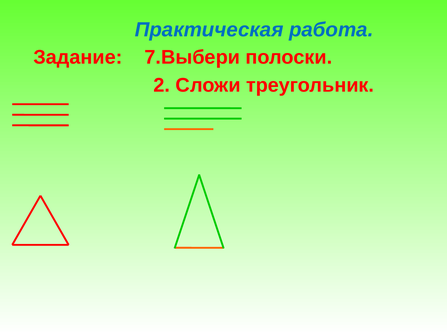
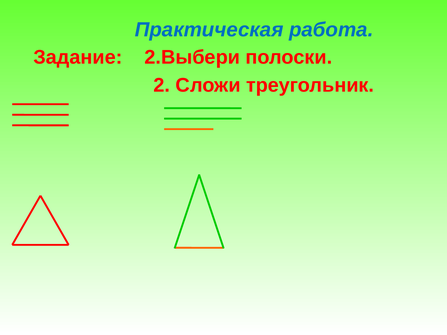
7.Выбери: 7.Выбери -> 2.Выбери (192, 57)
